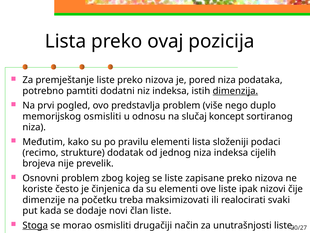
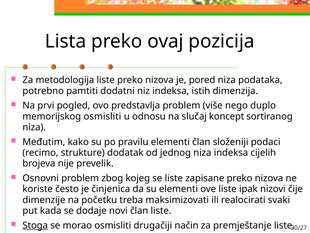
premještanje: premještanje -> metodologija (65, 80)
dimenzija underline: present -> none (235, 91)
elementi lista: lista -> član (201, 142)
unutrašnjosti: unutrašnjosti -> premještanje (242, 225)
